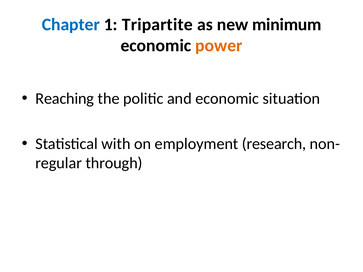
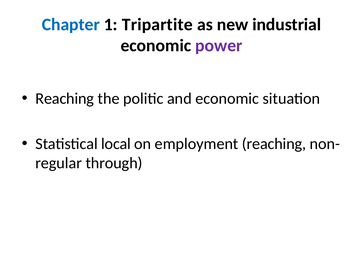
minimum: minimum -> industrial (287, 25)
power colour: orange -> purple (219, 46)
with: with -> local (116, 144)
employment research: research -> reaching (274, 144)
